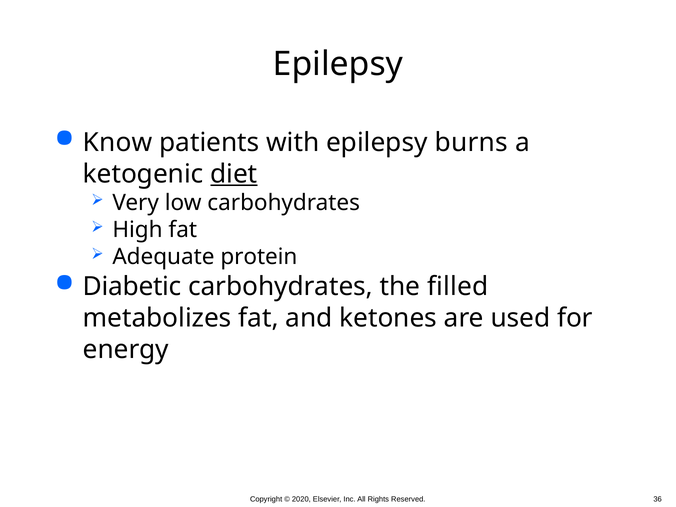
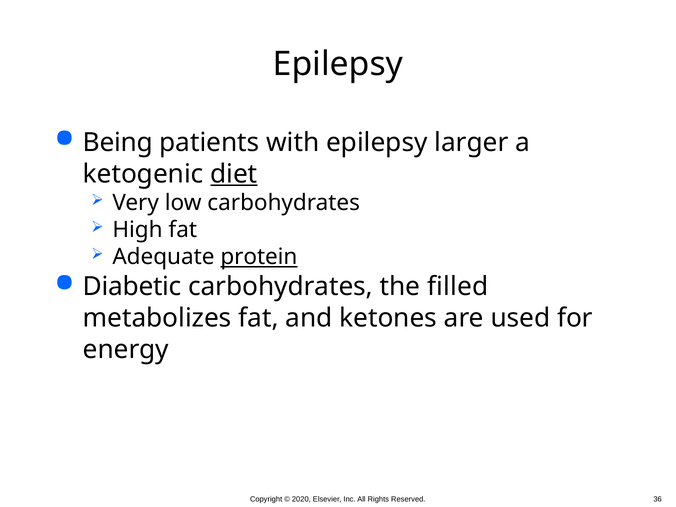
Know: Know -> Being (118, 142)
burns: burns -> larger (471, 142)
protein underline: none -> present (259, 257)
